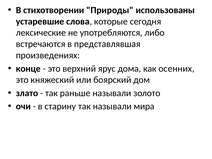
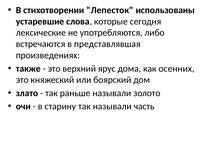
Природы: Природы -> Лепесток (110, 10)
конце: конце -> также (28, 69)
мира: мира -> часть (144, 106)
